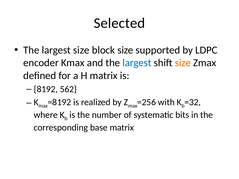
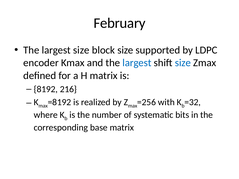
Selected: Selected -> February (120, 23)
size colour: orange -> blue (183, 63)
562: 562 -> 216 (68, 89)
